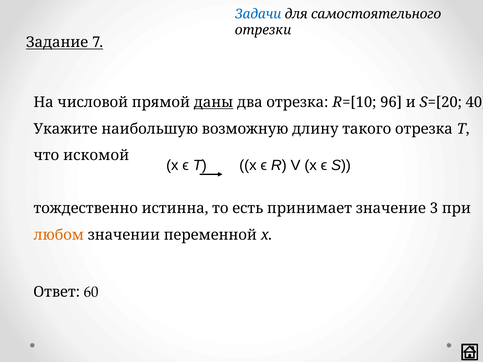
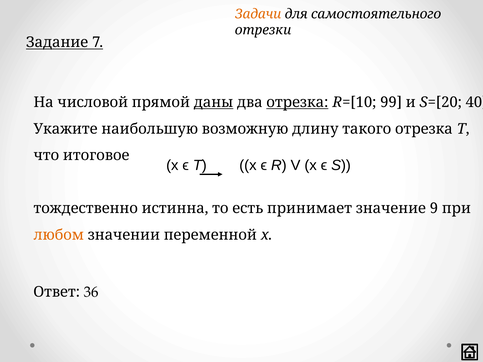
Задачи colour: blue -> orange (258, 14)
отрезка underline: none -> present (297, 102)
96: 96 -> 99 (391, 102)
искомой: искомой -> итоговое (96, 155)
3: 3 -> 9 (434, 209)
60: 60 -> 36 (91, 292)
